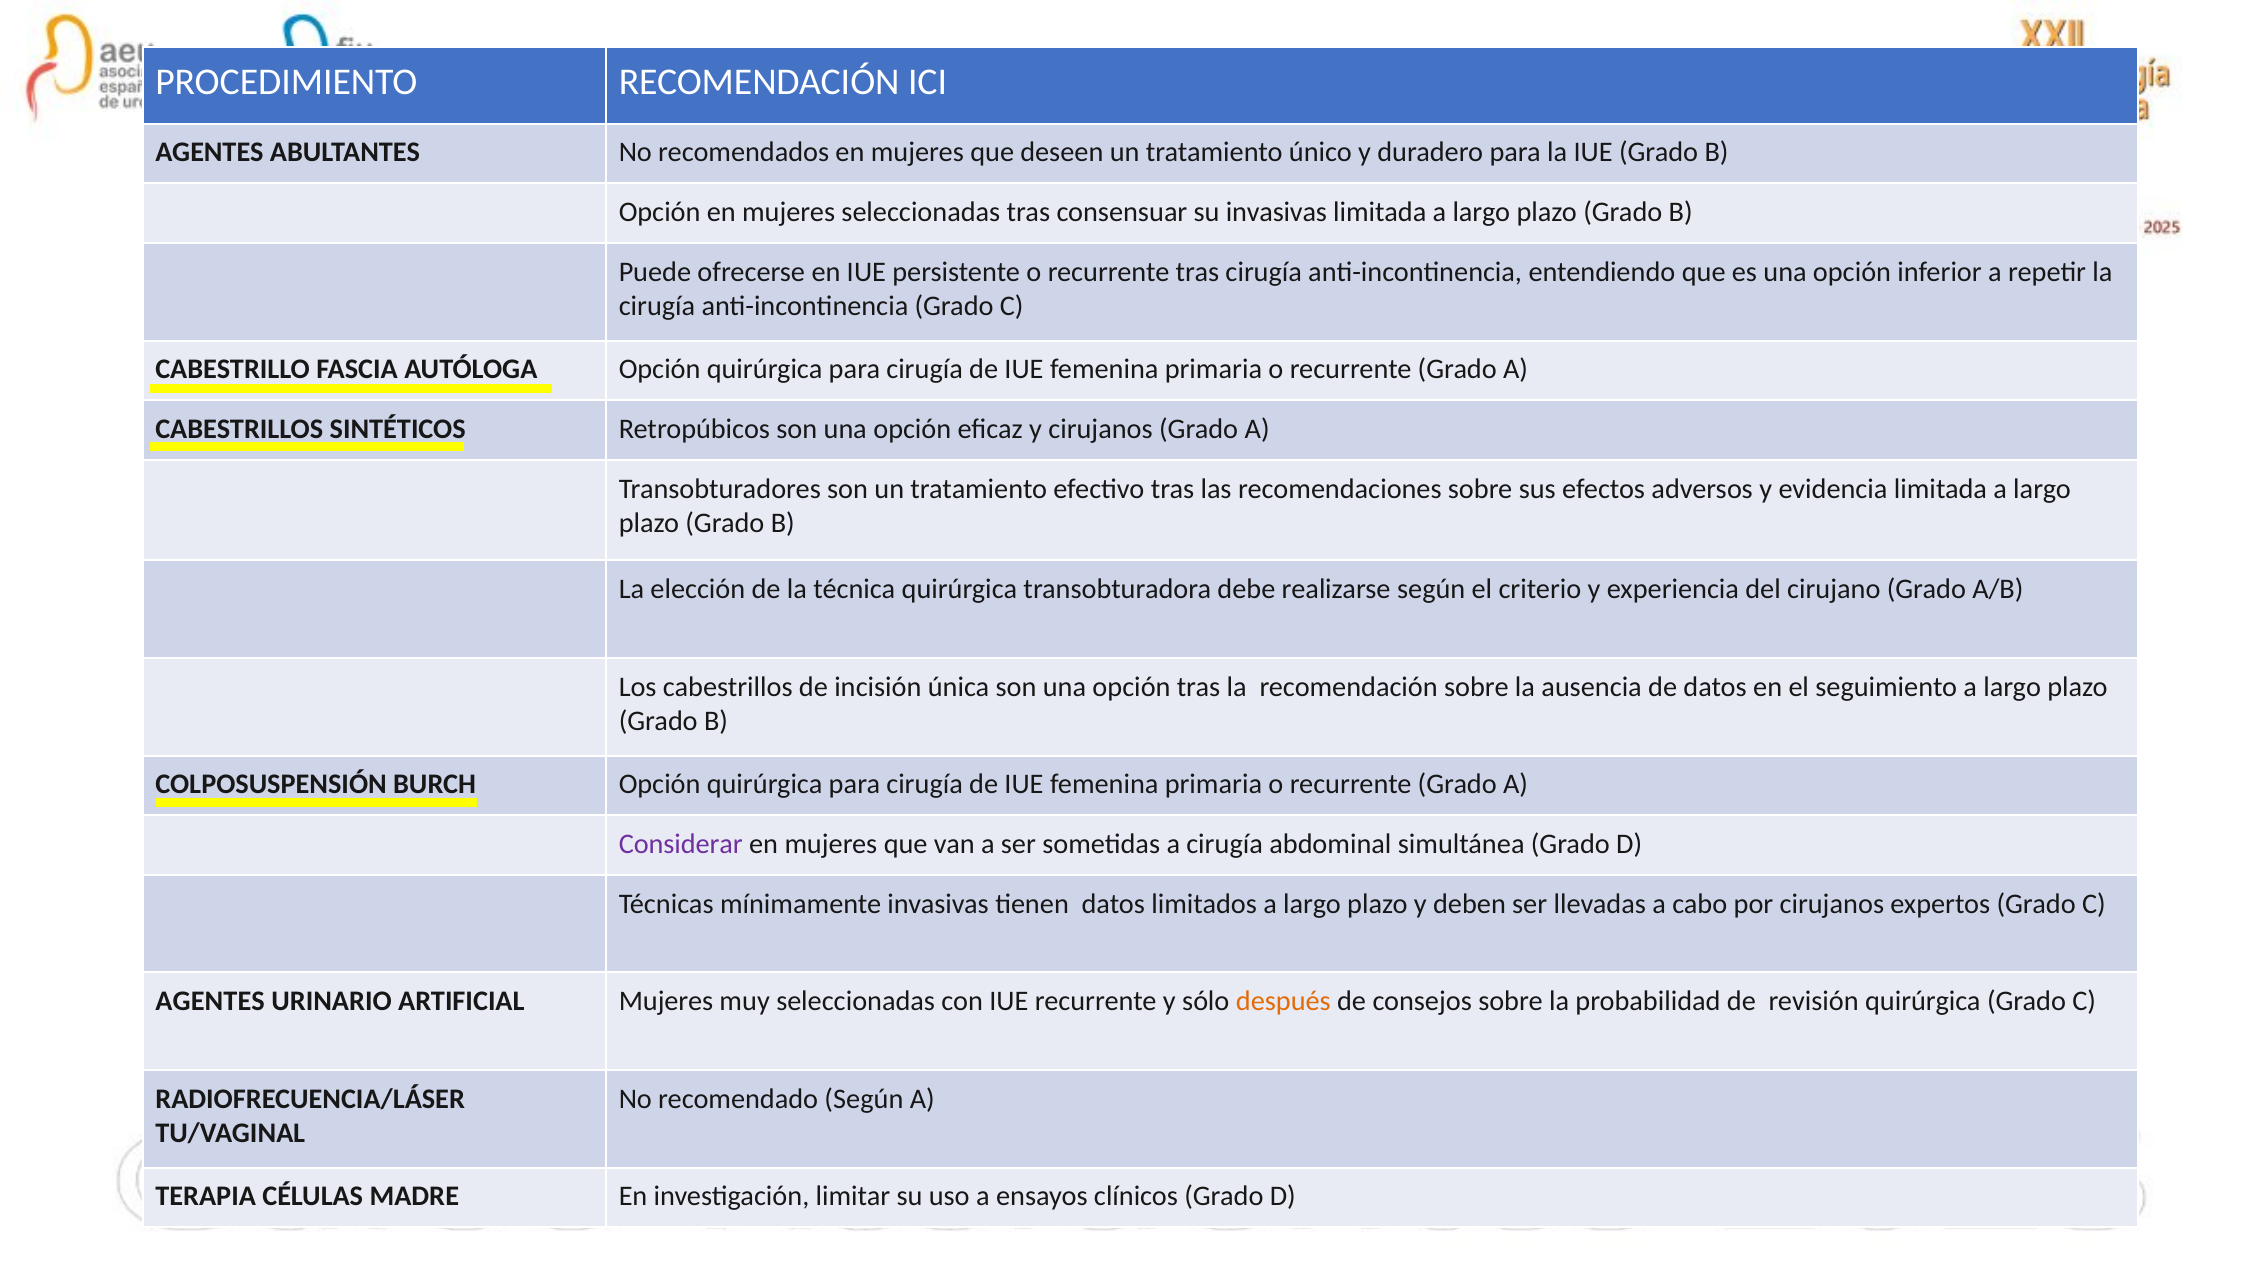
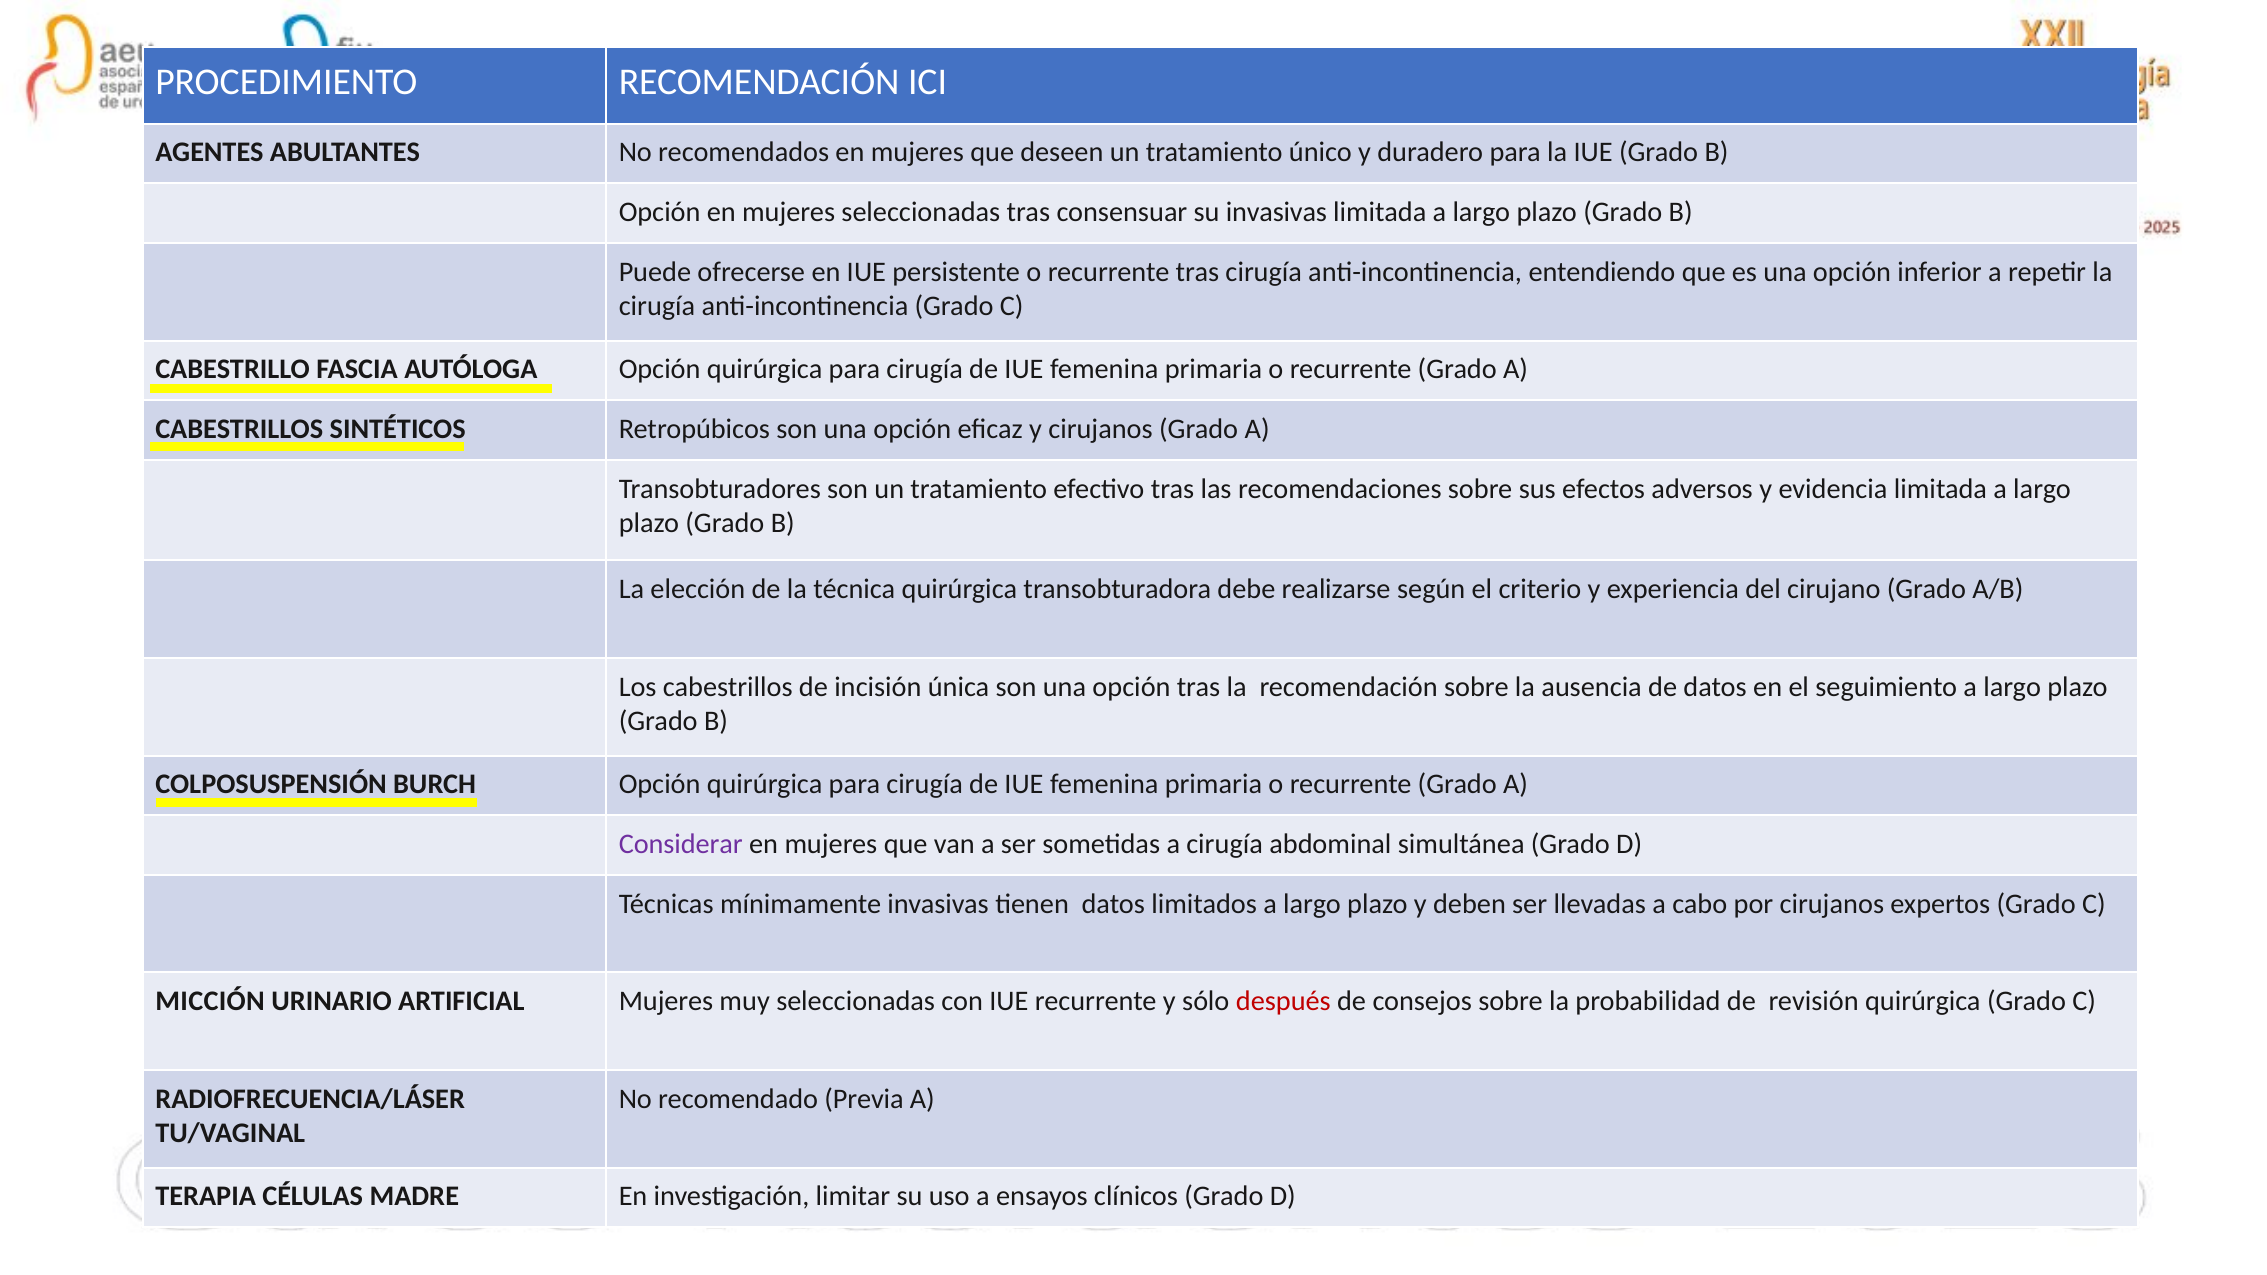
AGENTES: AGENTES -> MICCIÓN (210, 1001)
después colour: orange -> red (1283, 1001)
recomendado Según: Según -> Previa (864, 1099)
